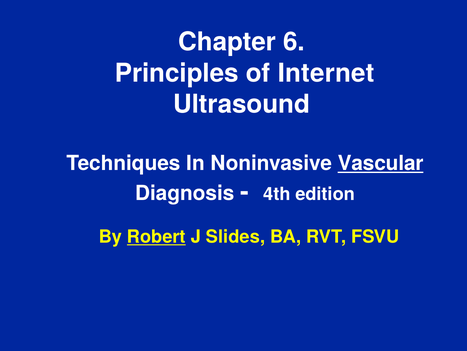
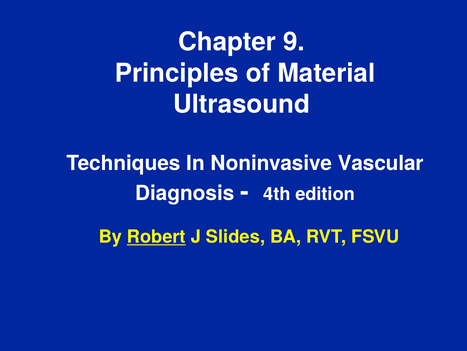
6: 6 -> 9 (294, 42)
Internet: Internet -> Material (326, 73)
Vascular underline: present -> none (381, 163)
